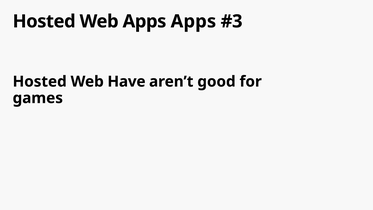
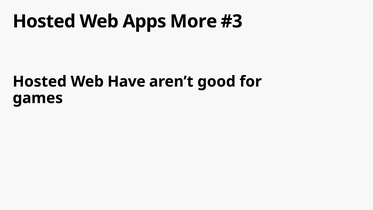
Apps Apps: Apps -> More (194, 21)
